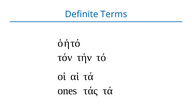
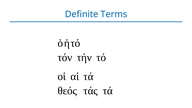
ones: ones -> θεός (67, 91)
